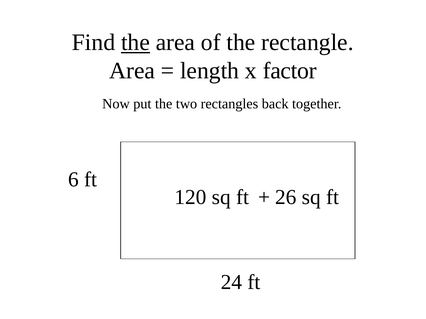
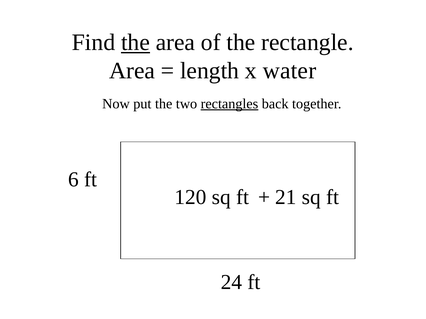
factor: factor -> water (290, 71)
rectangles underline: none -> present (229, 104)
26: 26 -> 21 (286, 197)
